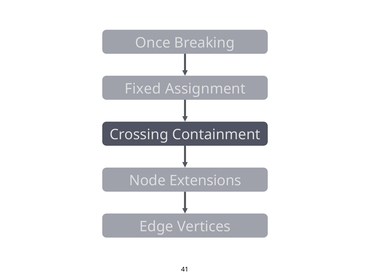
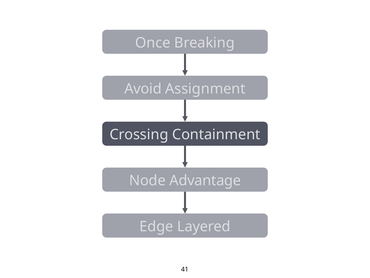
Fixed: Fixed -> Avoid (143, 89)
Extensions: Extensions -> Advantage (205, 180)
Vertices: Vertices -> Layered (204, 226)
